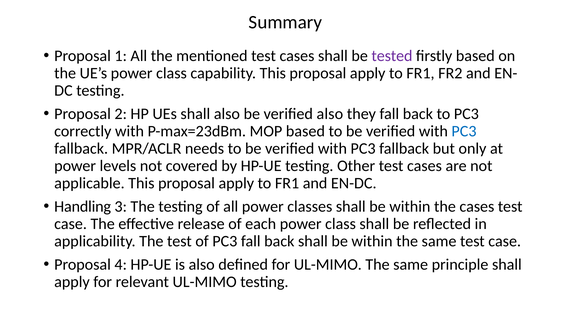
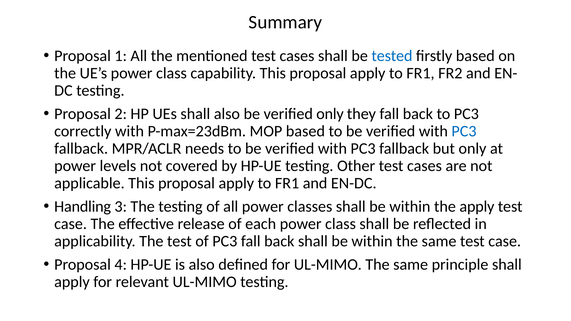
tested colour: purple -> blue (392, 56)
verified also: also -> only (330, 114)
the cases: cases -> apply (477, 207)
